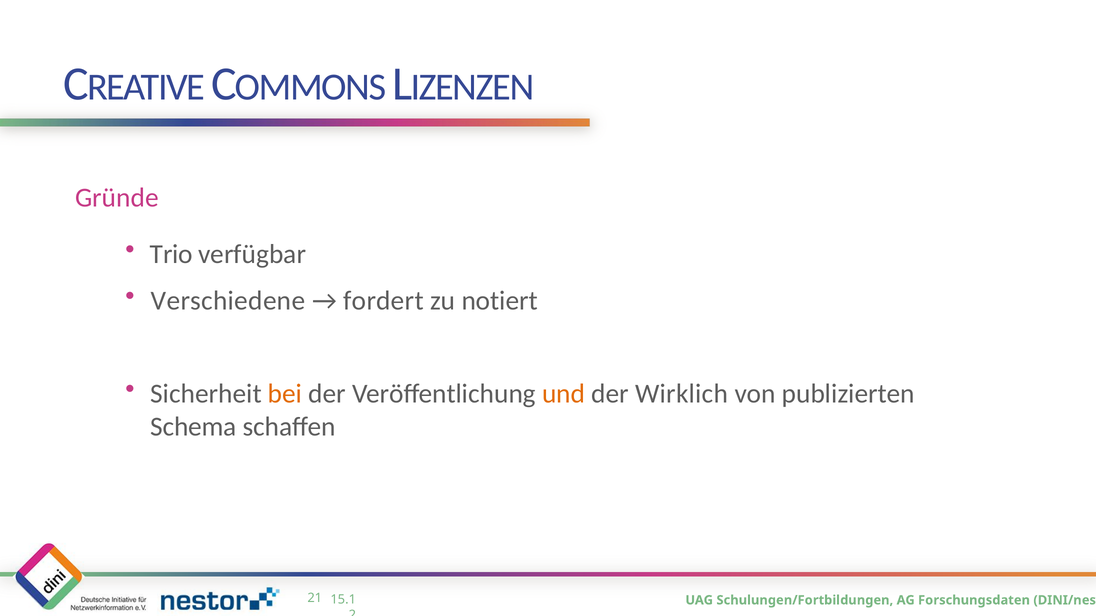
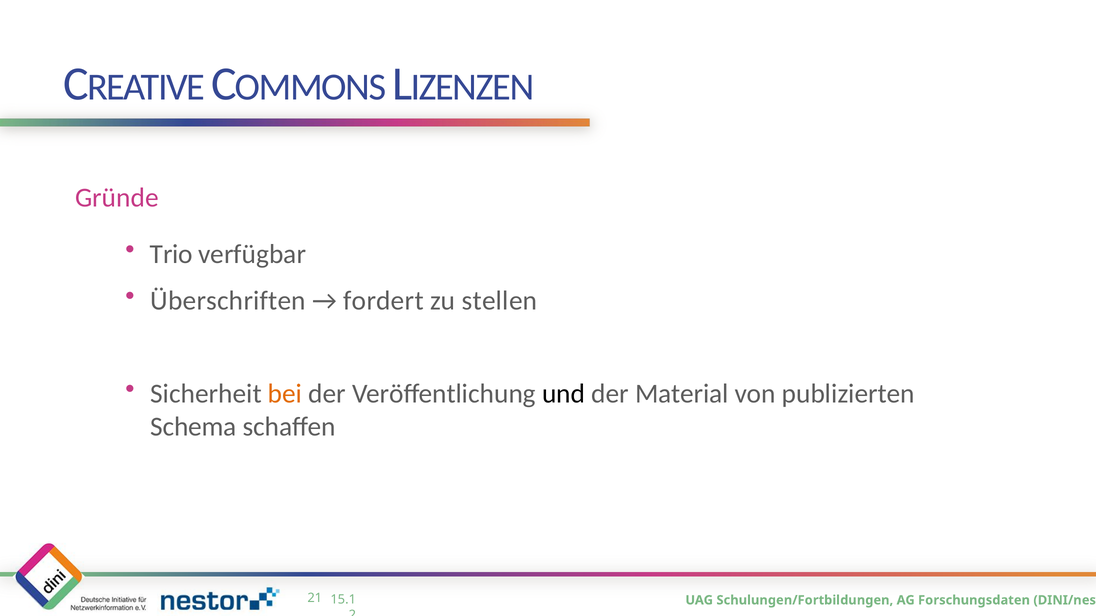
Verschiedene: Verschiedene -> Überschriften (228, 301)
notiert: notiert -> stellen (499, 301)
und colour: orange -> black (564, 394)
Wirklich: Wirklich -> Material (682, 394)
